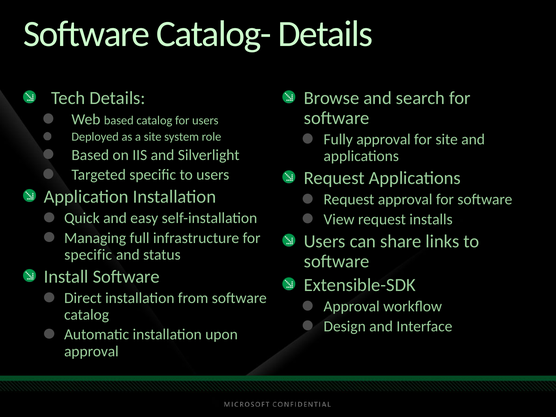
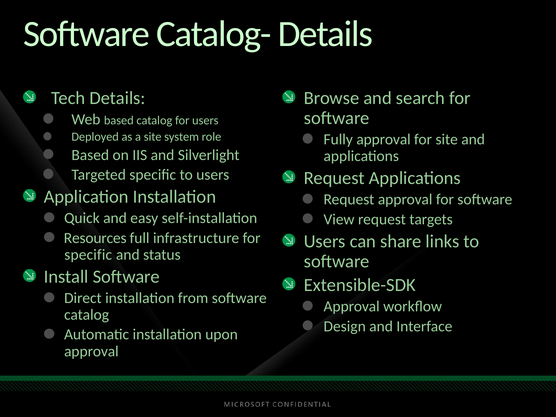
installs: installs -> targets (431, 219)
Managing: Managing -> Resources (95, 238)
